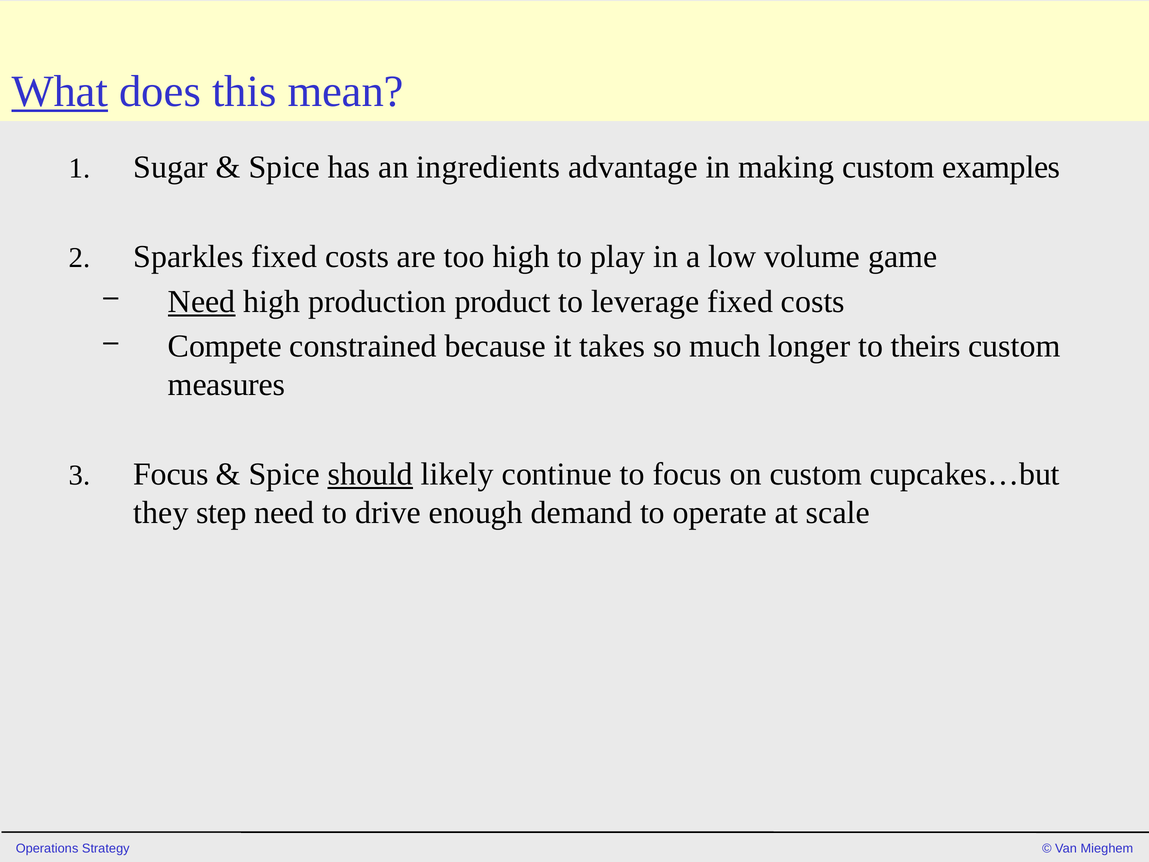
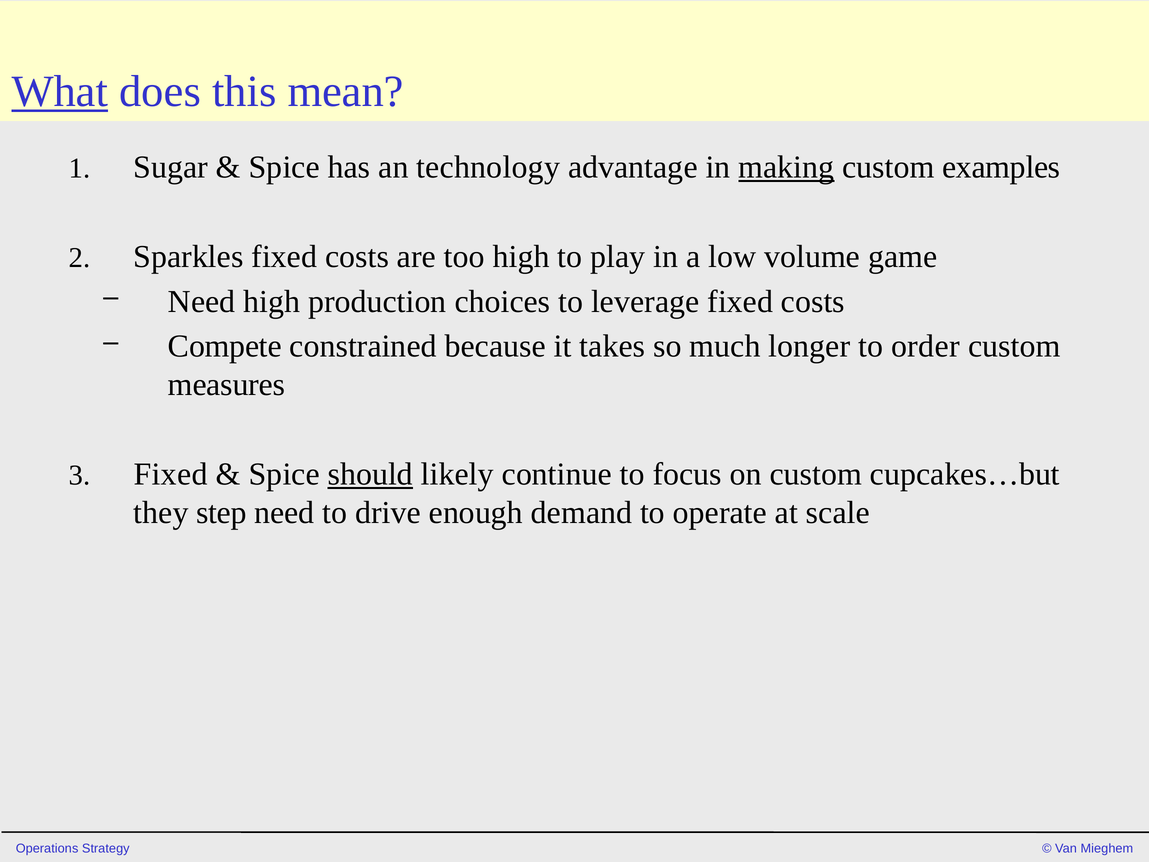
ingredients: ingredients -> technology (488, 167)
making underline: none -> present (786, 167)
Need underline: present -> none (202, 302)
product: product -> choices (502, 302)
theirs: theirs -> order (925, 346)
Focus: Focus -> Fixed (171, 474)
